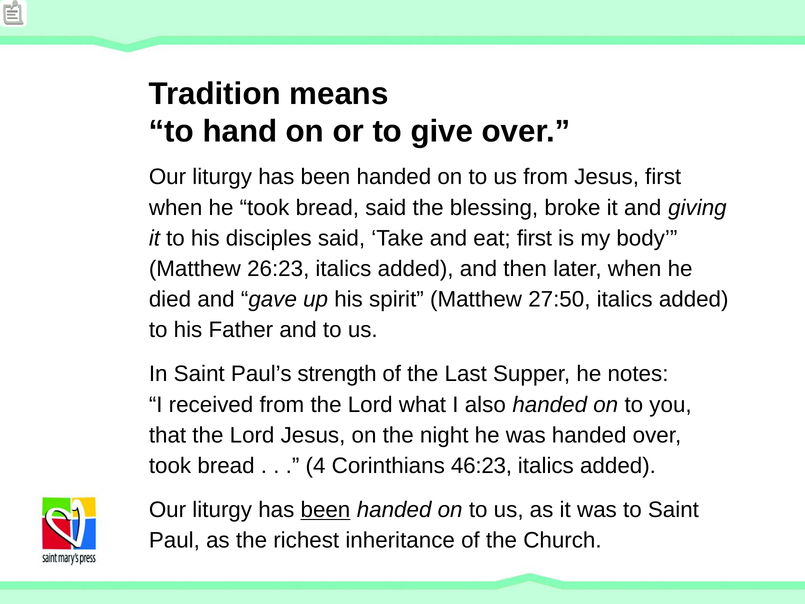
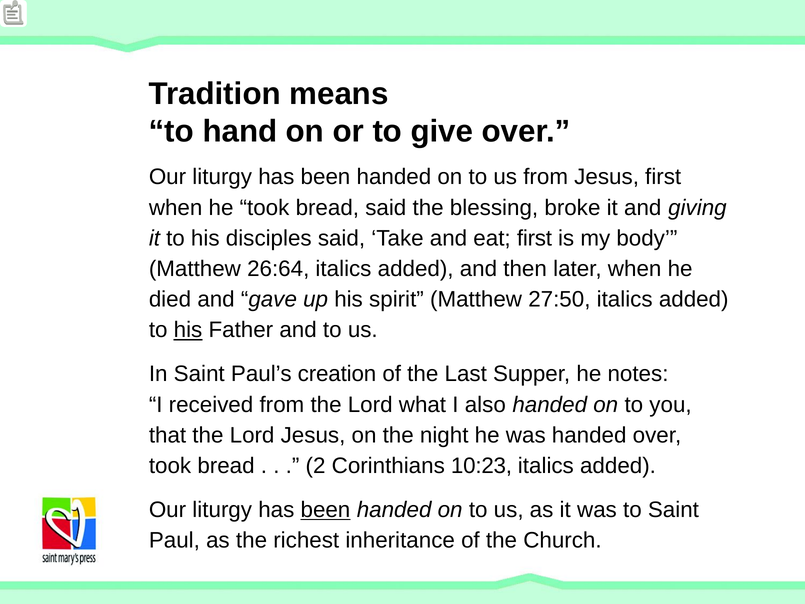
26:23: 26:23 -> 26:64 (278, 269)
his underline: none -> present (188, 330)
strength: strength -> creation (337, 374)
4: 4 -> 2 (316, 466)
46:23: 46:23 -> 10:23 (482, 466)
